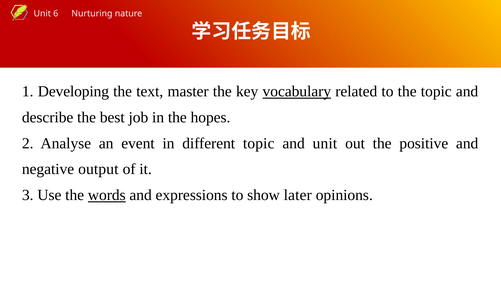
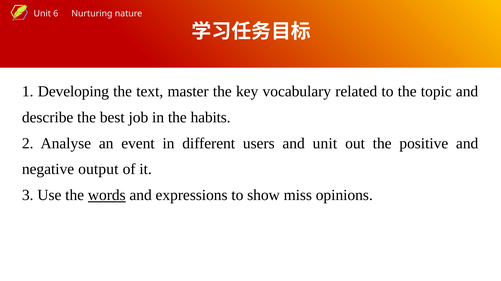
vocabulary underline: present -> none (297, 92)
hopes: hopes -> habits (211, 118)
different topic: topic -> users (259, 144)
later: later -> miss (298, 196)
